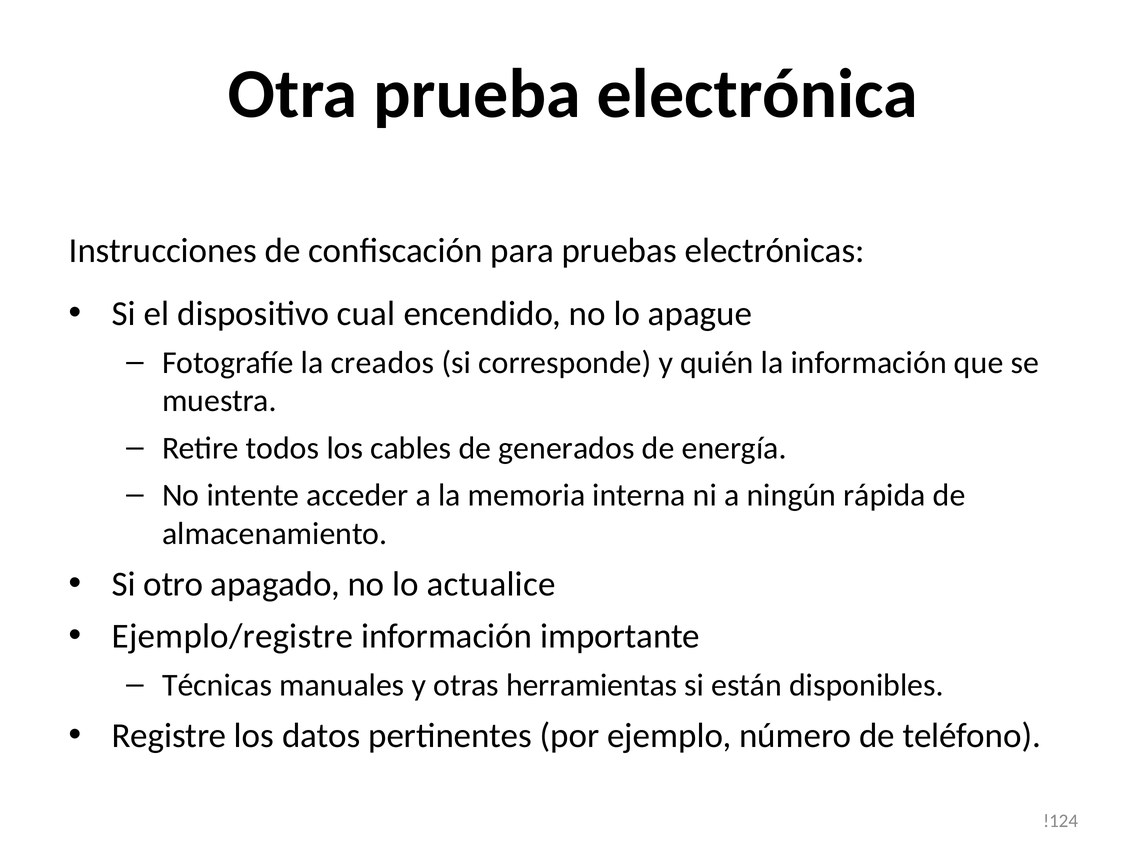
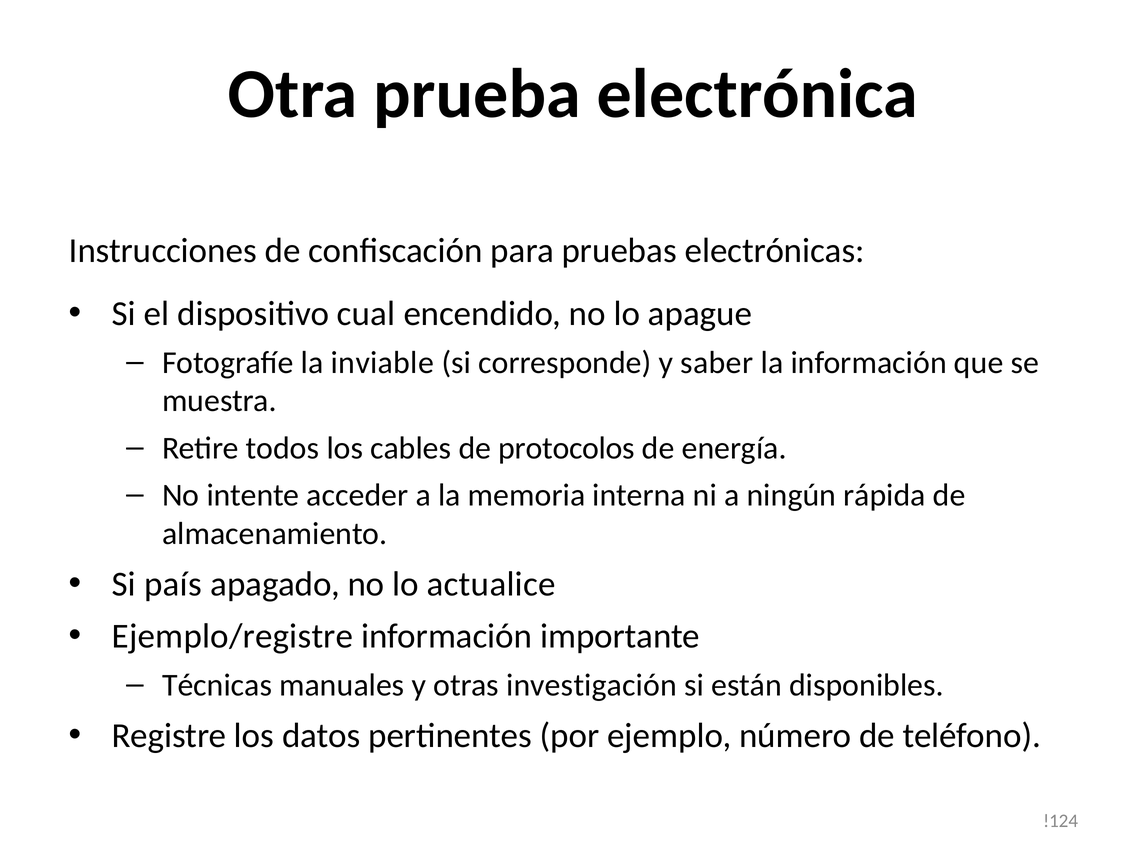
creados: creados -> inviable (382, 363)
quién: quién -> saber (717, 363)
generados: generados -> protocolos (567, 448)
otro: otro -> país (173, 584)
herramientas: herramientas -> investigación (592, 685)
